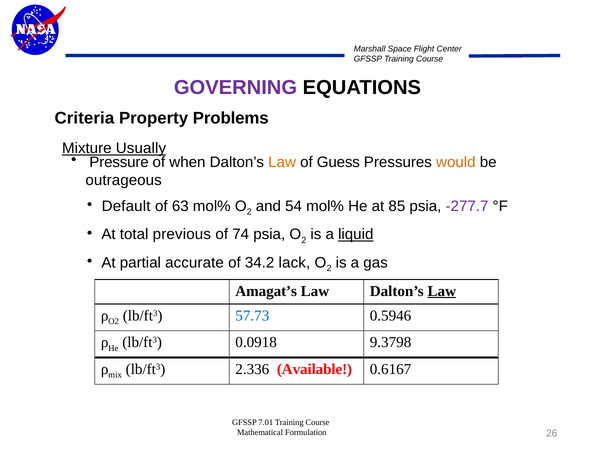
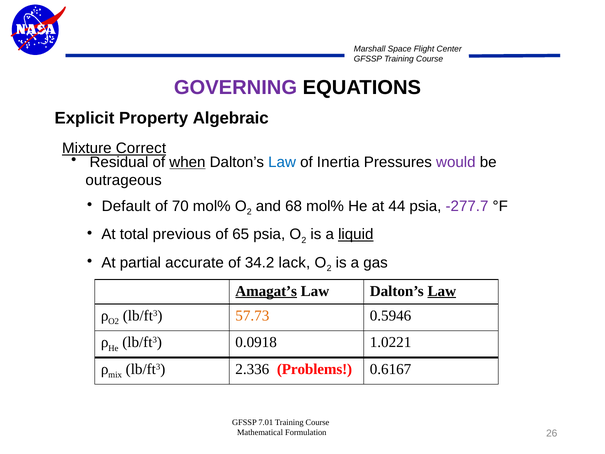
Criteria: Criteria -> Explicit (84, 118)
Problems: Problems -> Algebraic (231, 118)
Usually: Usually -> Correct (141, 148)
Pressure: Pressure -> Residual (119, 162)
when underline: none -> present (187, 162)
Law colour: orange -> blue (282, 162)
Guess: Guess -> Inertia (338, 162)
would colour: orange -> purple (456, 162)
63: 63 -> 70 (180, 206)
54: 54 -> 68 (294, 206)
85: 85 -> 44 (397, 206)
74: 74 -> 65 (241, 234)
Amagat’s underline: none -> present (266, 291)
57.73 colour: blue -> orange (252, 315)
9.3798: 9.3798 -> 1.0221 (391, 342)
Available: Available -> Problems (315, 369)
